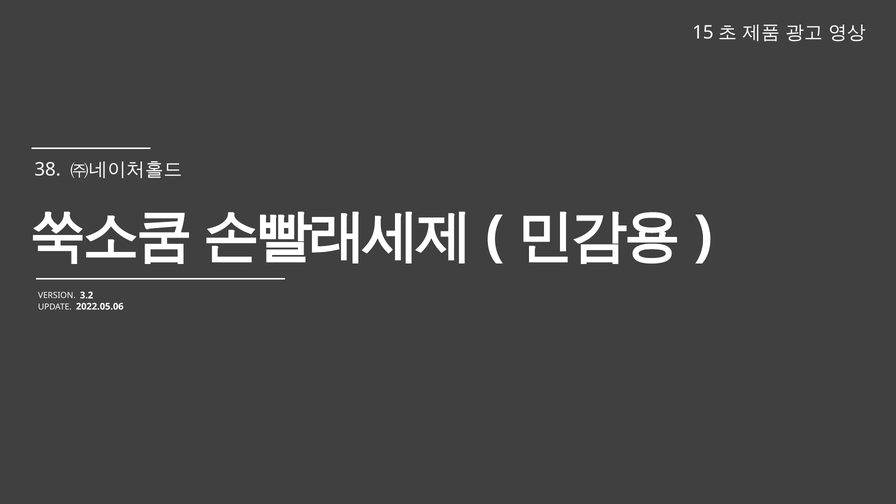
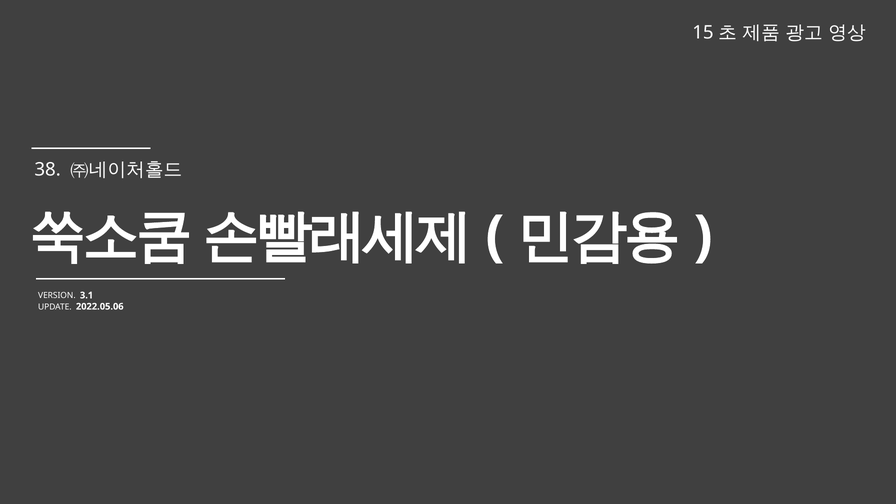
3.2: 3.2 -> 3.1 (87, 295)
